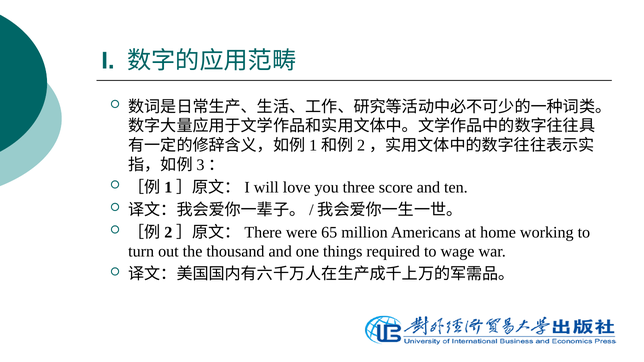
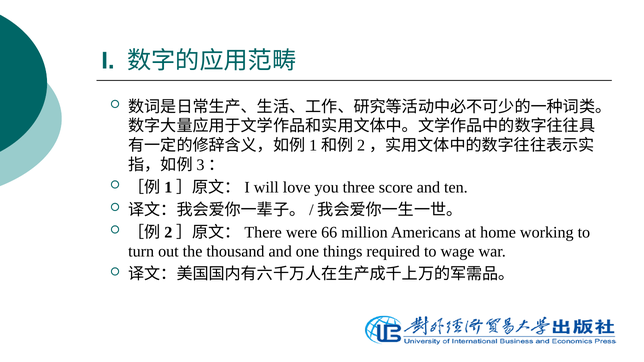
65: 65 -> 66 (329, 232)
